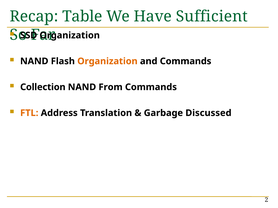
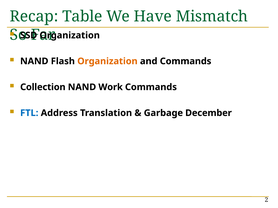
Sufficient: Sufficient -> Mismatch (212, 16)
From: From -> Work (111, 87)
FTL colour: orange -> blue (29, 113)
Discussed: Discussed -> December (209, 113)
